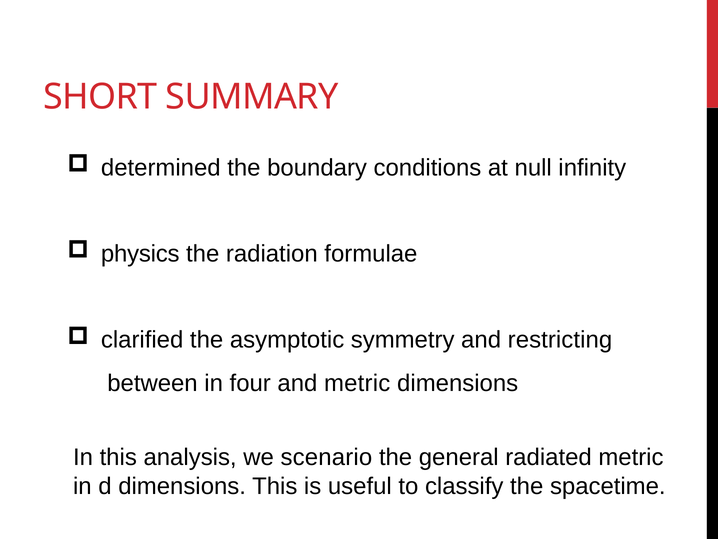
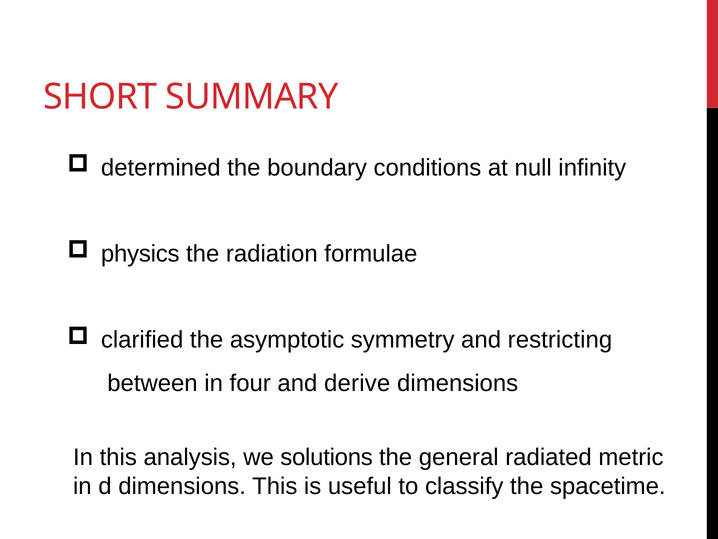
and metric: metric -> derive (357, 383)
scenario: scenario -> solutions (327, 457)
